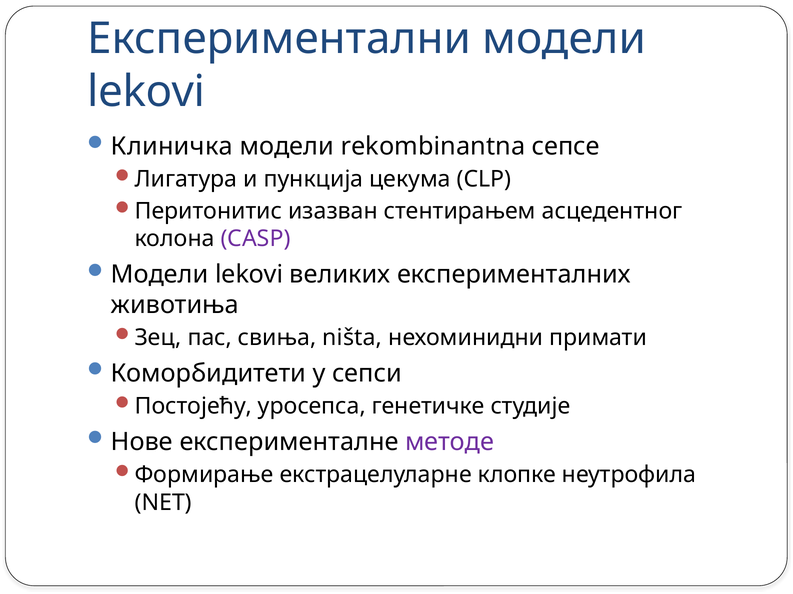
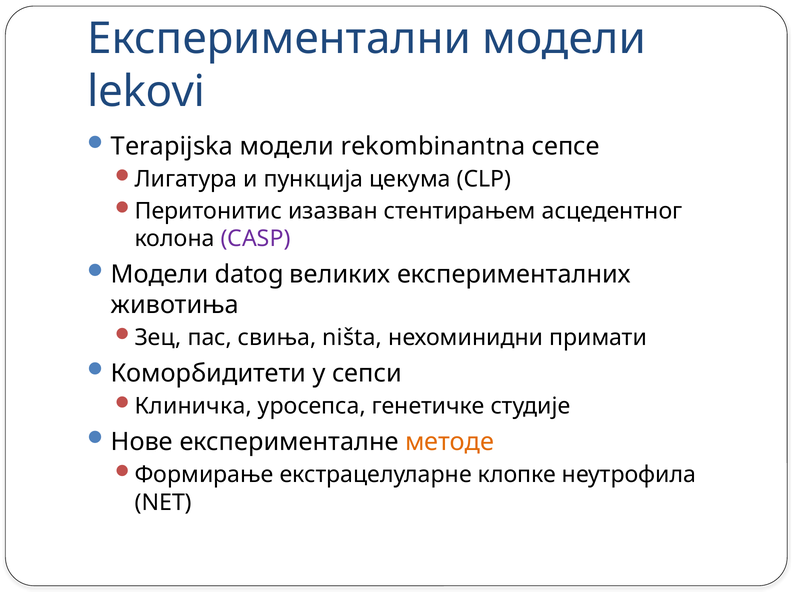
Клиничка: Клиничка -> Terapijska (172, 146)
lekovi: lekovi -> datog (249, 275)
Постојећу: Постојећу -> Клиничка (193, 407)
методе colour: purple -> orange (450, 442)
